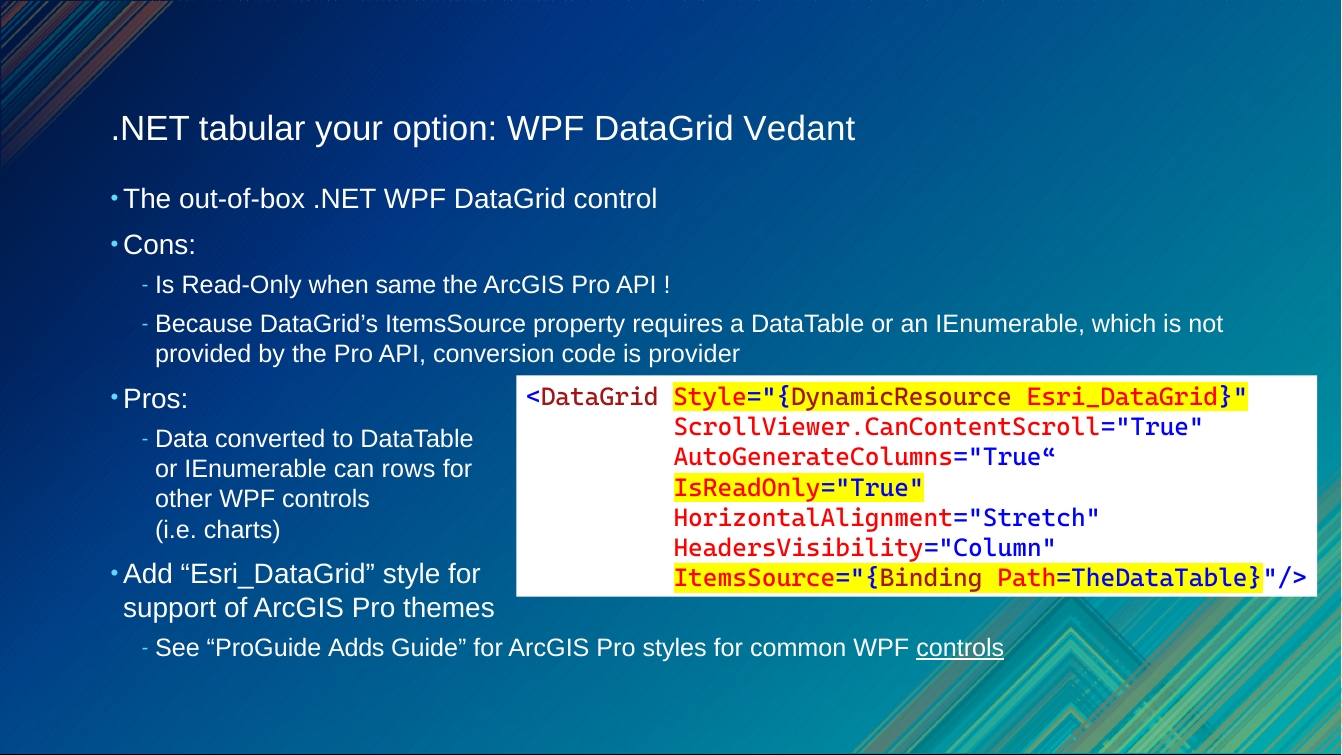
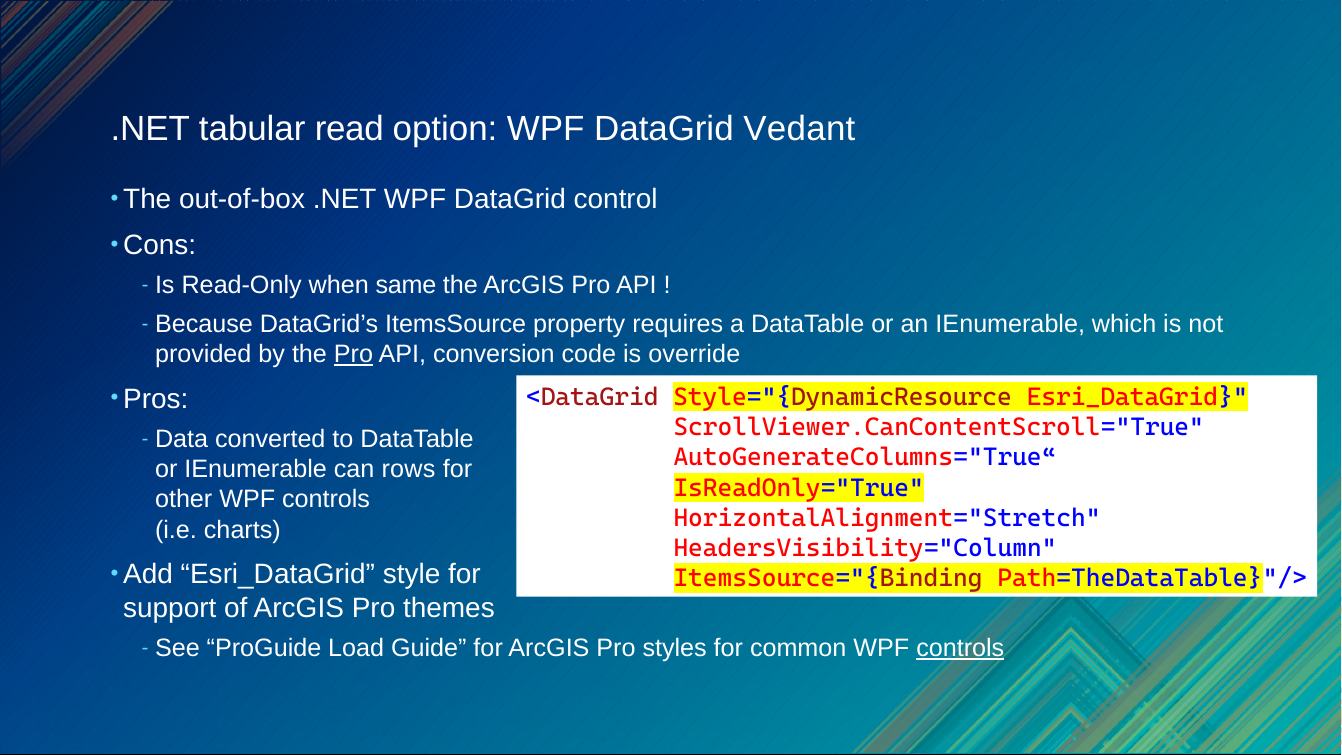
your: your -> read (349, 129)
Pro underline: none -> present (353, 354)
provider: provider -> override (694, 354)
Adds: Adds -> Load (356, 648)
